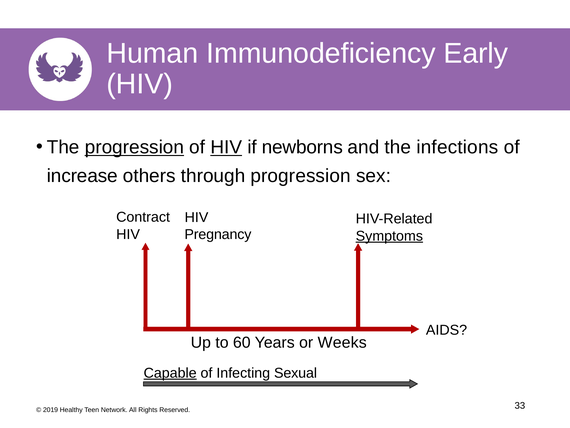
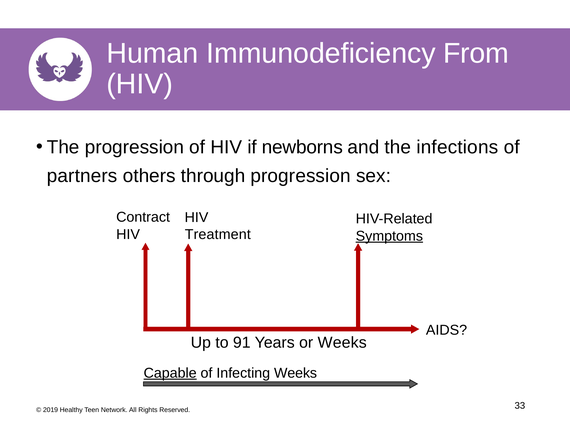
Early: Early -> From (476, 53)
progression underline: present -> none (134, 147)
HIV underline: present -> none (226, 147)
increase: increase -> partners (82, 176)
Pregnancy: Pregnancy -> Treatment (218, 234)
60: 60 -> 91 (242, 342)
Infecting Sexual: Sexual -> Weeks (296, 373)
